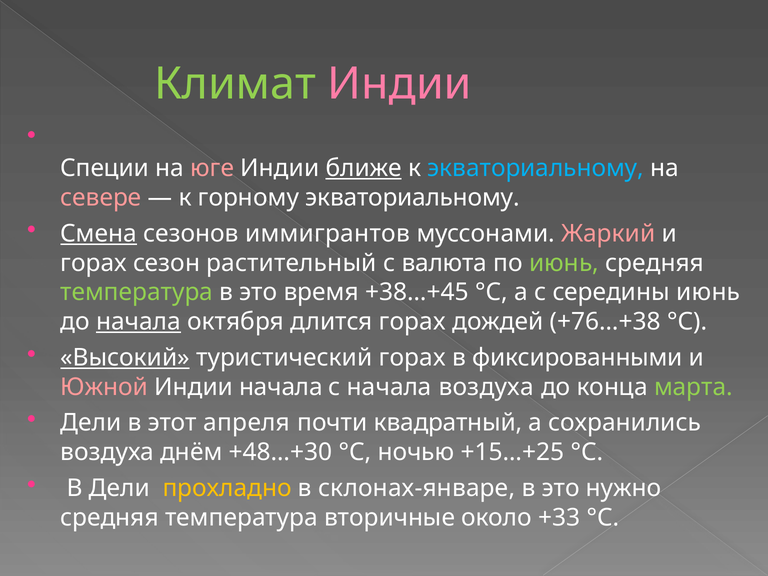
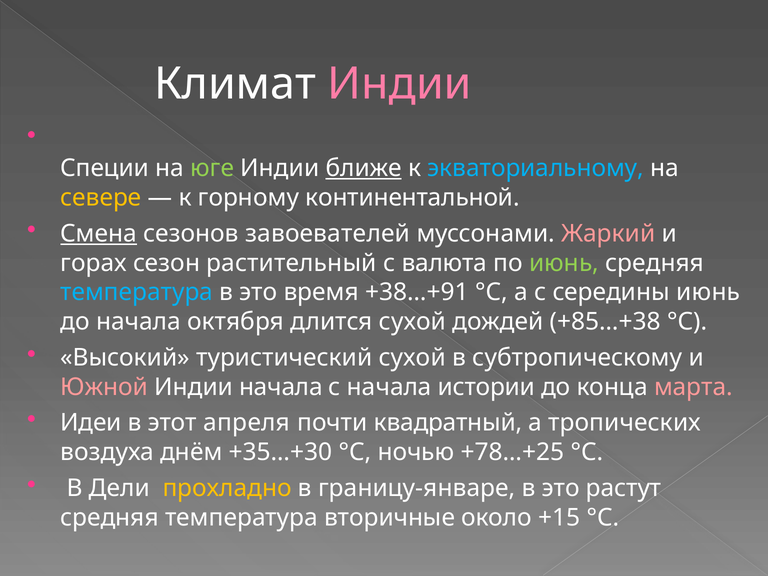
Климат colour: light green -> white (235, 84)
юге colour: pink -> light green (212, 168)
севере colour: pink -> yellow (101, 198)
горному экваториальному: экваториальному -> континентальной (412, 198)
иммигрантов: иммигрантов -> завоевателей (328, 234)
температура colour: light green -> light blue (137, 292)
+38…+45: +38…+45 -> +38…+91 (417, 292)
начала underline: present -> none (138, 322)
длится горах: горах -> сухой (412, 322)
+76…+38: +76…+38 -> +85…+38 (605, 322)
Высокий underline: present -> none (125, 358)
туристический горах: горах -> сухой (412, 358)
фиксированными: фиксированными -> субтропическому (577, 358)
начала воздуха: воздуха -> истории (486, 387)
марта colour: light green -> pink (694, 387)
Дели: Дели -> Идеи (91, 423)
сохранились: сохранились -> тропических (625, 423)
+48…+30: +48…+30 -> +35…+30 (280, 452)
+15…+25: +15…+25 -> +78…+25 (513, 452)
склонах-январе: склонах-январе -> границу-январе (417, 488)
нужно: нужно -> растут (624, 488)
+33: +33 -> +15 (559, 518)
